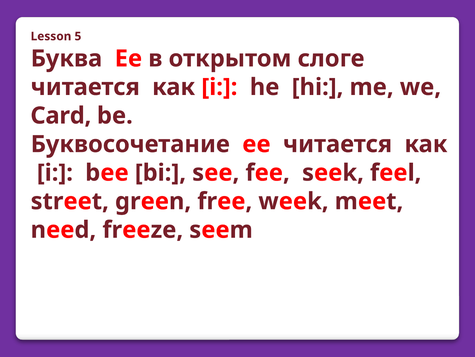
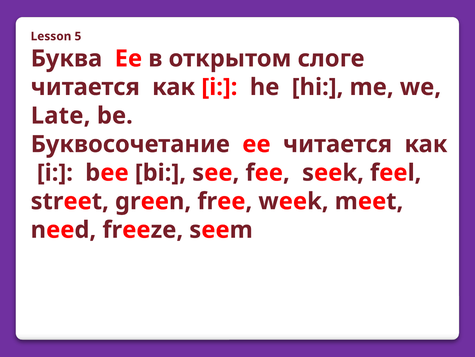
Card: Card -> Late (61, 115)
